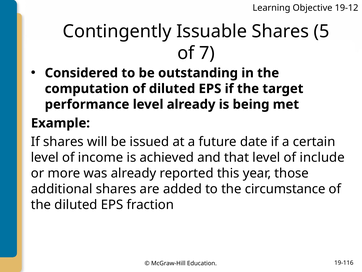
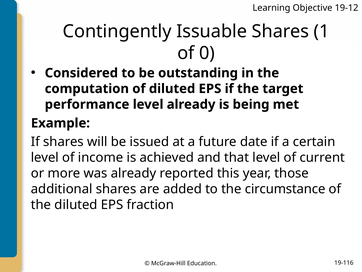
5: 5 -> 1 (322, 31)
7: 7 -> 0 (207, 53)
include: include -> current (322, 157)
